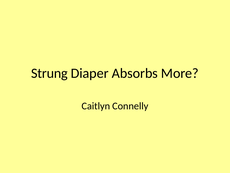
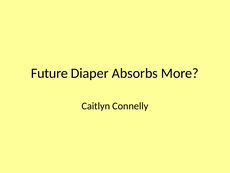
Strung: Strung -> Future (49, 73)
